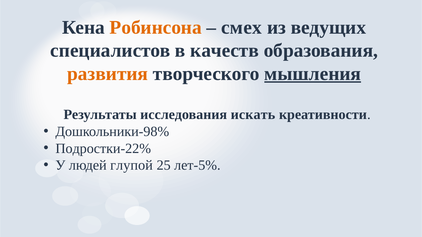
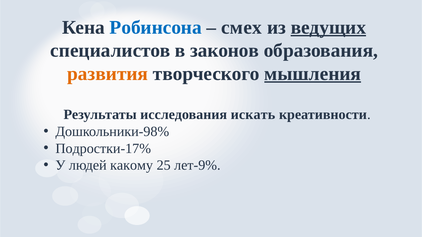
Робинсона colour: orange -> blue (156, 27)
ведущих underline: none -> present (328, 27)
качеств: качеств -> законов (225, 51)
Подростки-22%: Подростки-22% -> Подростки-17% (103, 149)
глупой: глупой -> какому (132, 166)
лет-5%: лет-5% -> лет-9% (197, 166)
